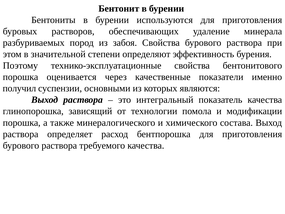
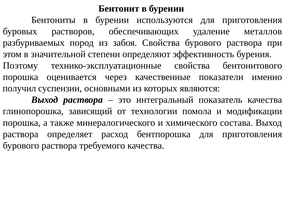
минерала: минерала -> металлов (263, 31)
